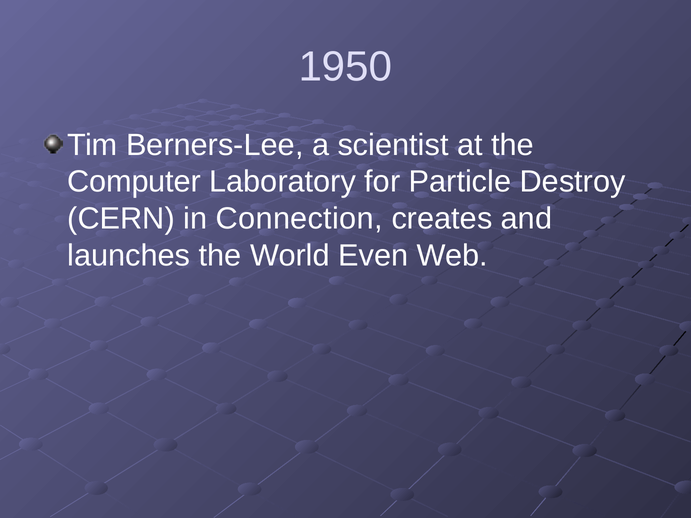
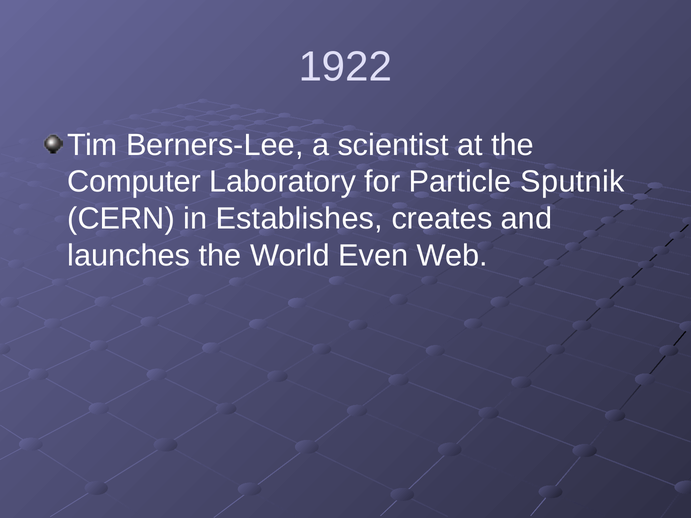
1950: 1950 -> 1922 (345, 67)
Destroy: Destroy -> Sputnik (573, 182)
Connection: Connection -> Establishes (299, 219)
